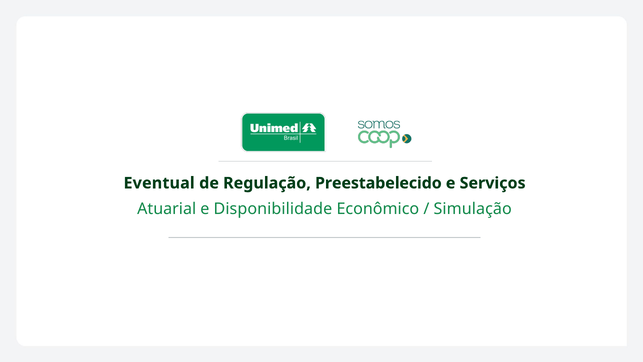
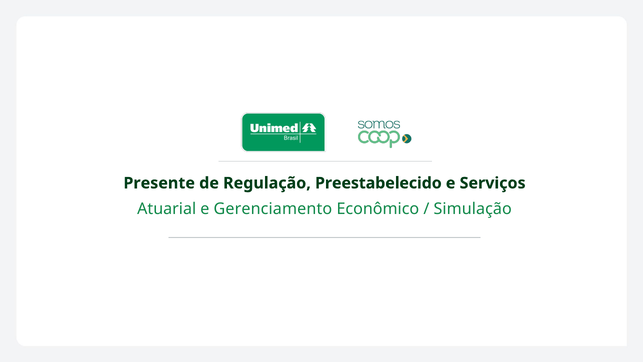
Eventual: Eventual -> Presente (159, 183)
Disponibilidade: Disponibilidade -> Gerenciamento (273, 209)
